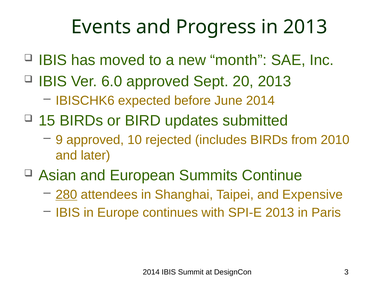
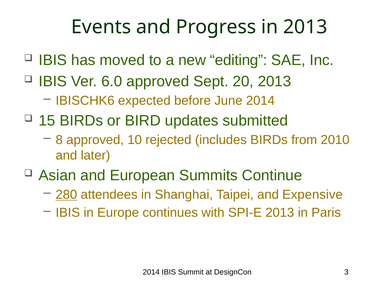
month: month -> editing (239, 60)
9: 9 -> 8 (59, 140)
